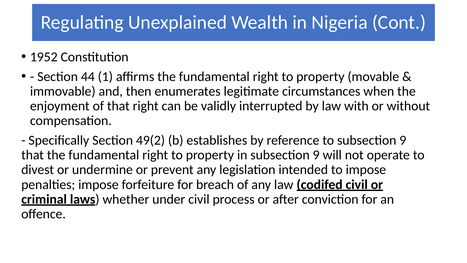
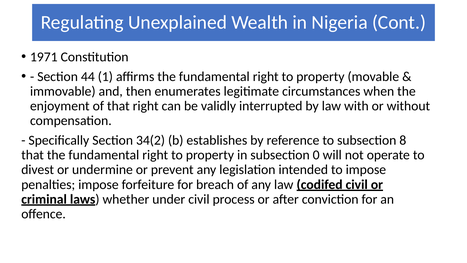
1952: 1952 -> 1971 (44, 57)
49(2: 49(2 -> 34(2 (151, 140)
to subsection 9: 9 -> 8 (403, 140)
in subsection 9: 9 -> 0 (316, 155)
